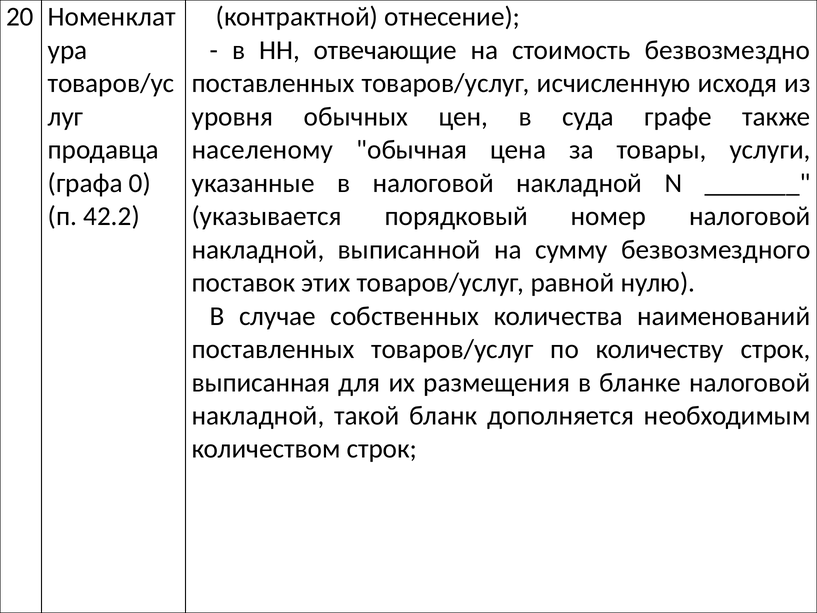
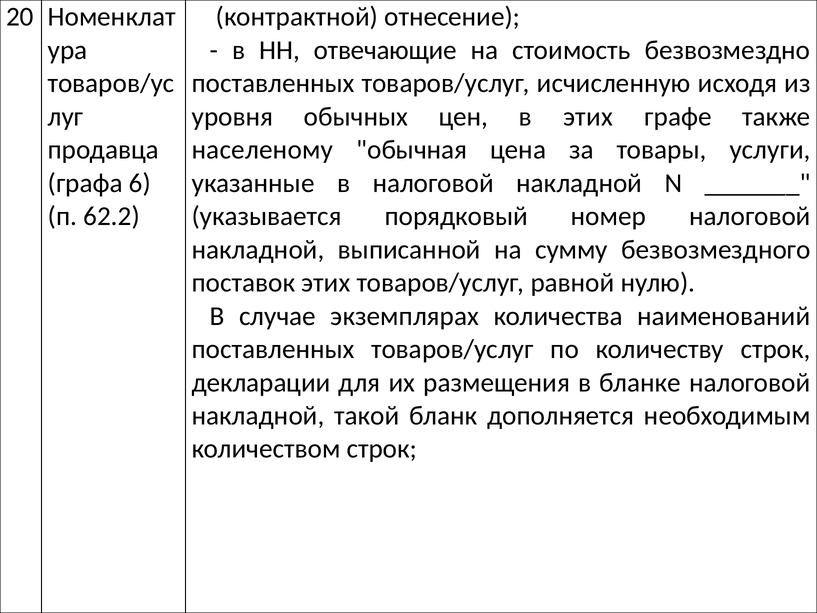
в суда: суда -> этих (588, 117)
0: 0 -> 6 (140, 183)
42.2: 42.2 -> 62.2 (112, 216)
собственных: собственных -> экземплярах (405, 316)
выписанная: выписанная -> декларации (261, 382)
